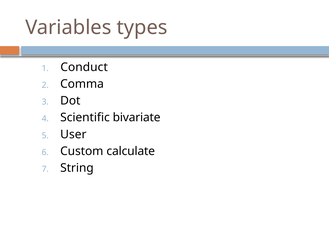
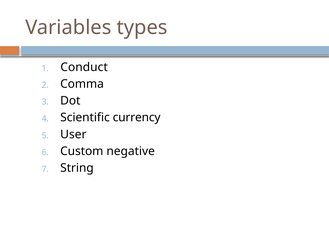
bivariate: bivariate -> currency (137, 117)
calculate: calculate -> negative (131, 151)
